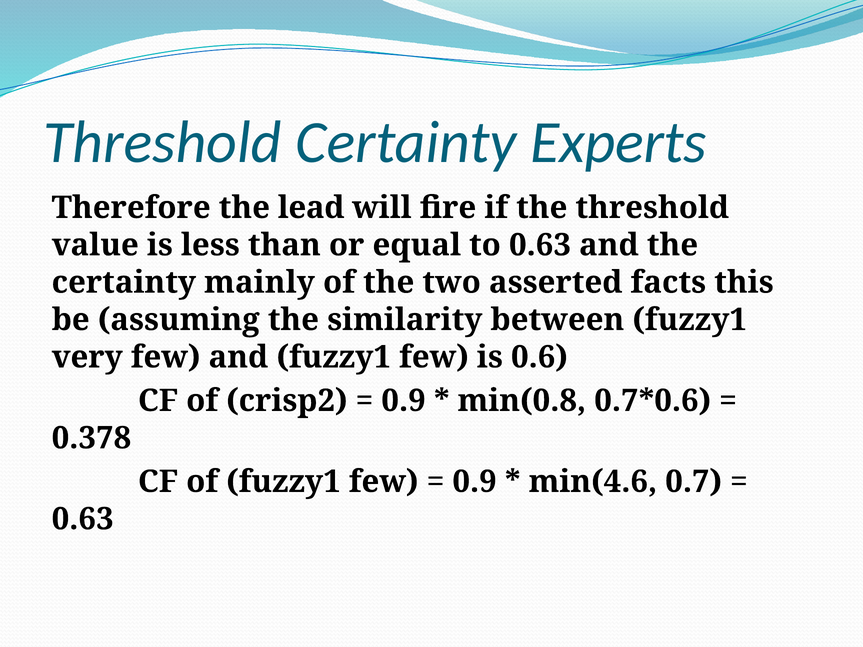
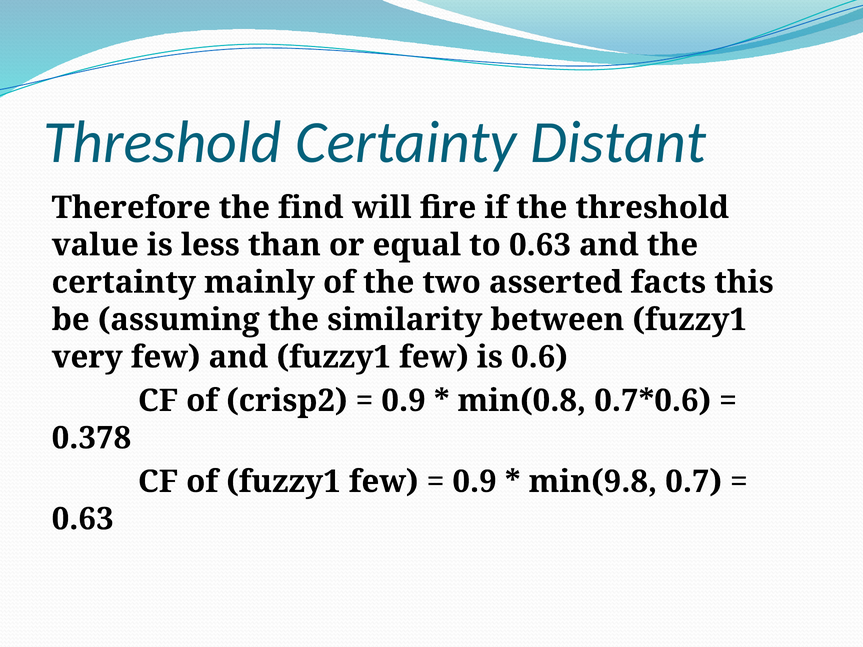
Experts: Experts -> Distant (618, 143)
lead: lead -> find (311, 208)
min(4.6: min(4.6 -> min(9.8 (593, 482)
